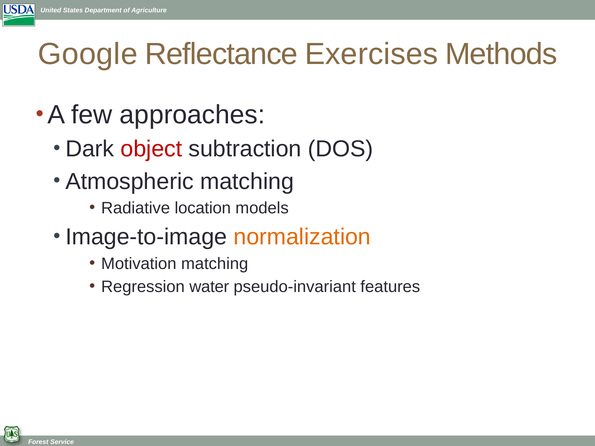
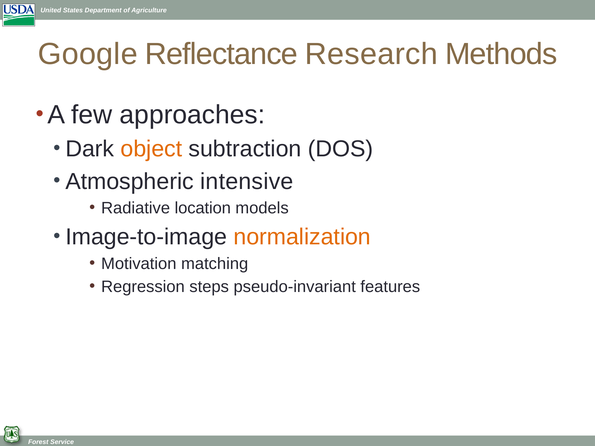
Exercises: Exercises -> Research (371, 54)
object colour: red -> orange (151, 149)
Atmospheric matching: matching -> intensive (247, 181)
water: water -> steps (209, 287)
